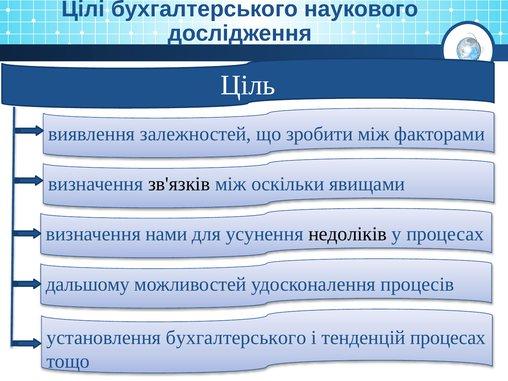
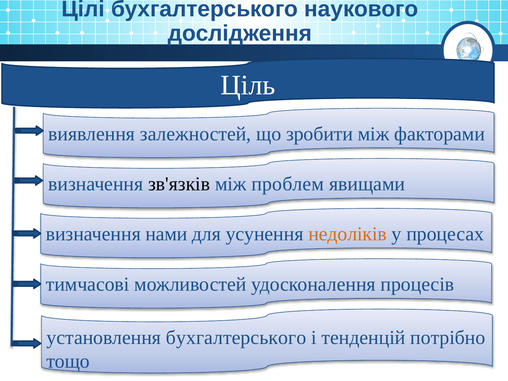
оскільки: оскільки -> проблем (288, 184)
недоліків colour: black -> orange (348, 234)
дальшому: дальшому -> тимчасові (88, 284)
тенденцій процесах: процесах -> потрібно (448, 338)
